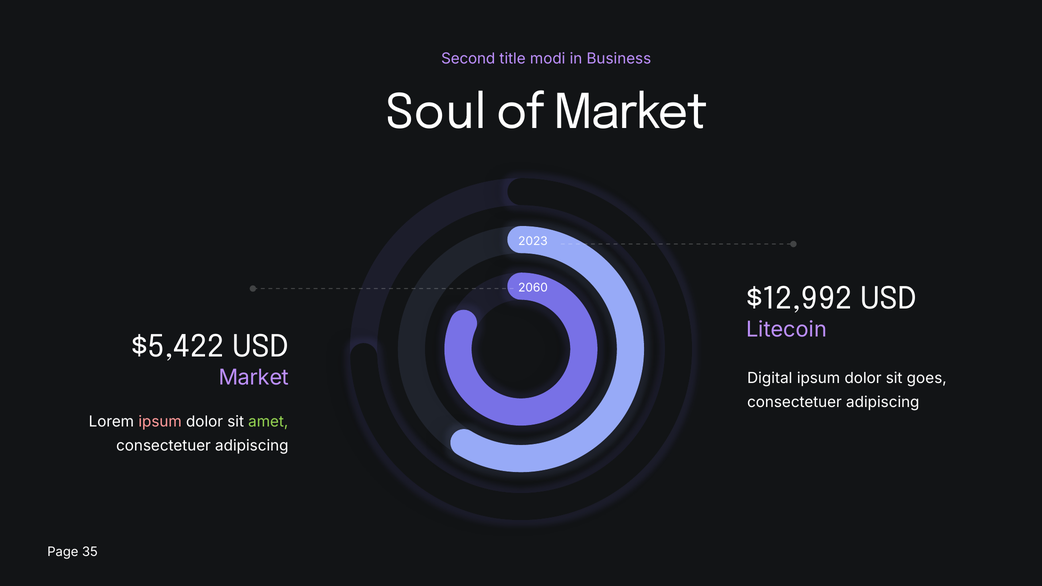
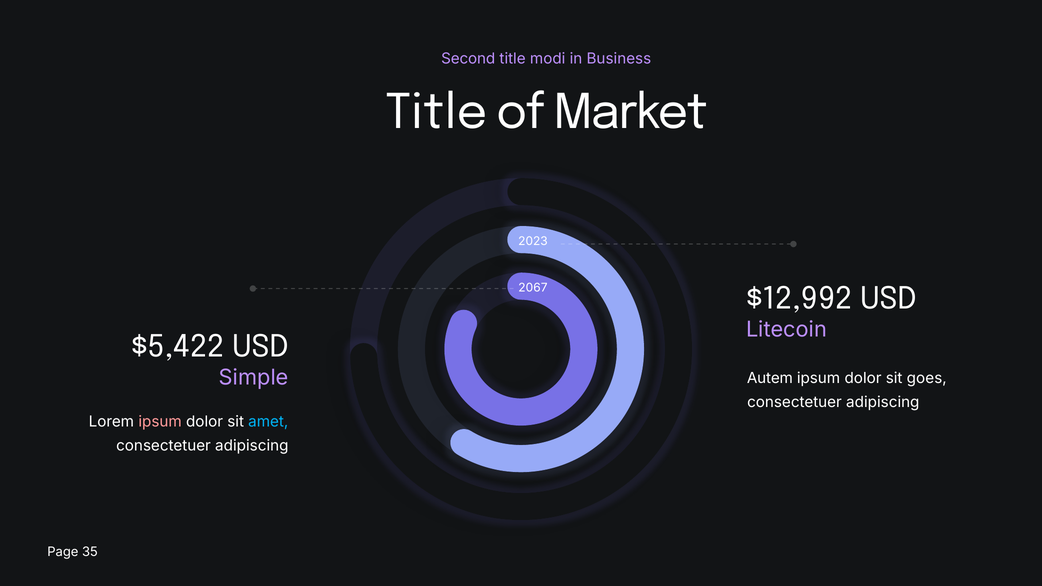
Soul: Soul -> Title (436, 112)
2060: 2060 -> 2067 (533, 288)
Market: Market -> Simple (254, 378)
Digital: Digital -> Autem (770, 378)
amet colour: light green -> light blue (268, 422)
